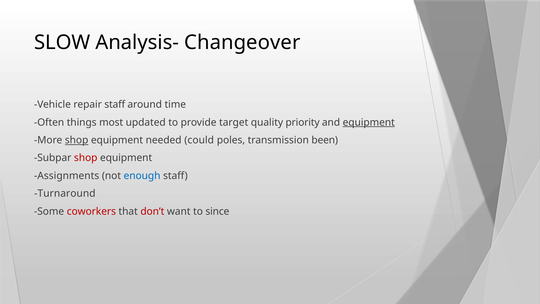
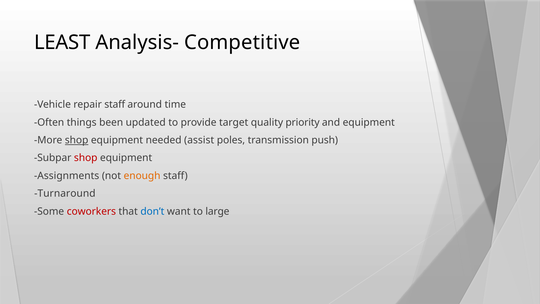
SLOW: SLOW -> LEAST (62, 43)
Changeover: Changeover -> Competitive (242, 43)
most: most -> been (111, 122)
equipment underline: present -> none (369, 122)
could: could -> assist (199, 140)
been: been -> push (325, 140)
enough colour: blue -> orange (142, 176)
don’t colour: red -> blue (152, 211)
since: since -> large (217, 211)
